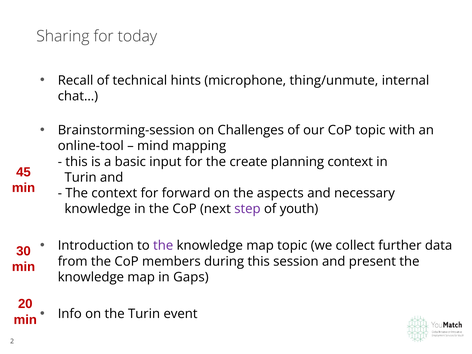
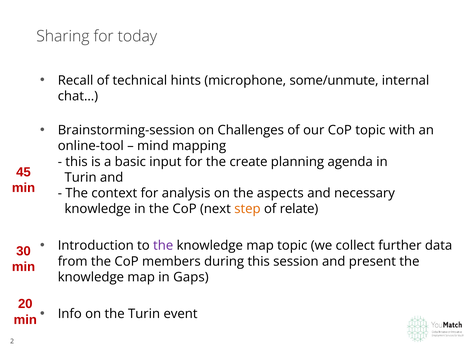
thing/unmute: thing/unmute -> some/unmute (334, 80)
planning context: context -> agenda (350, 162)
forward: forward -> analysis (186, 193)
step colour: purple -> orange (247, 209)
youth: youth -> relate (299, 209)
